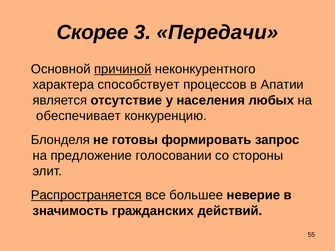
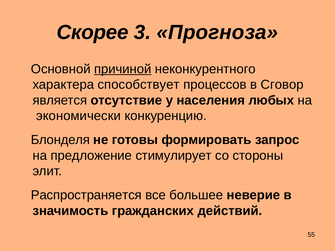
Передачи: Передачи -> Прогноза (217, 32)
Апатии: Апатии -> Сговор (282, 85)
обеспечивает: обеспечивает -> экономически (79, 116)
голосовании: голосовании -> стимулирует (174, 156)
Распространяется underline: present -> none (86, 195)
